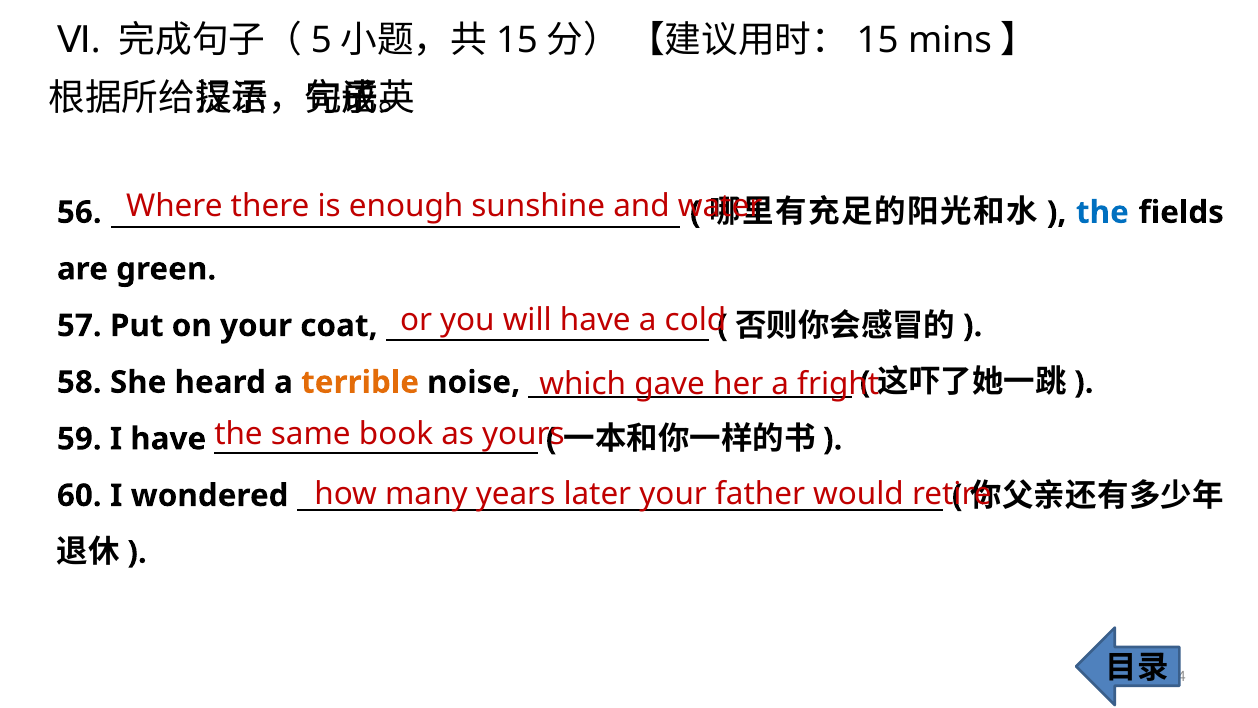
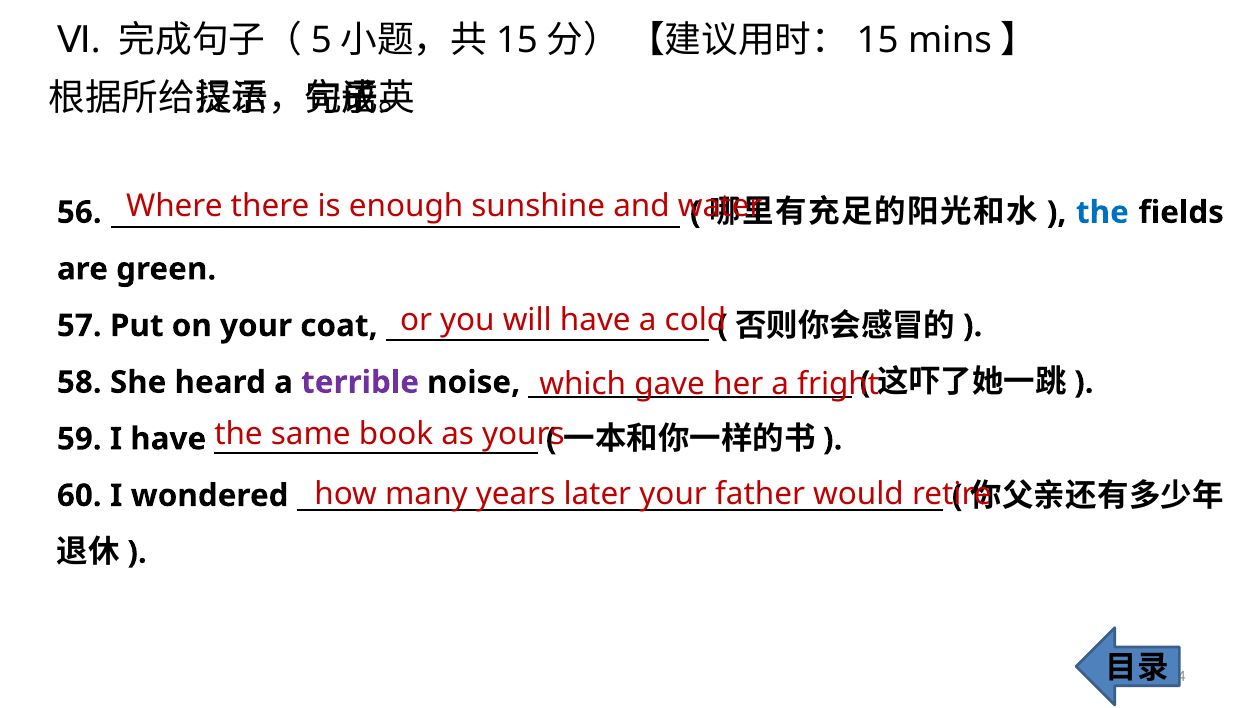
terrible colour: orange -> purple (360, 382)
